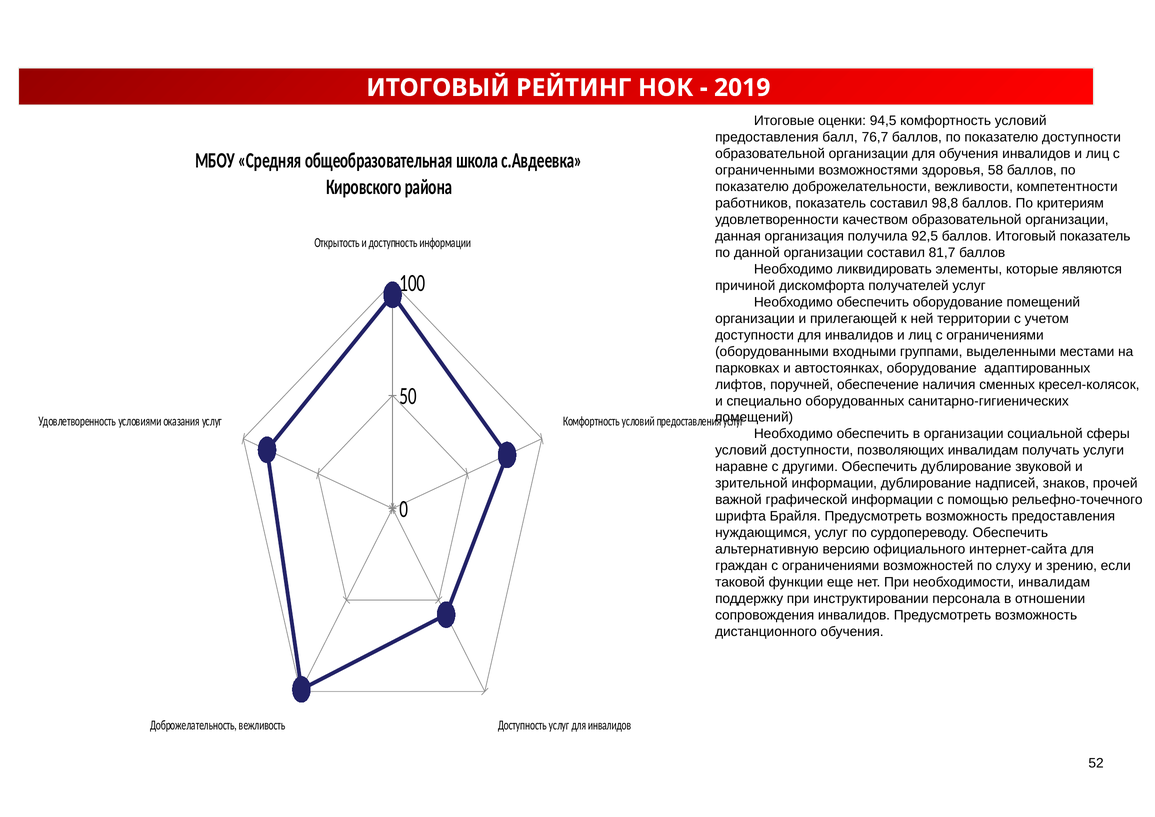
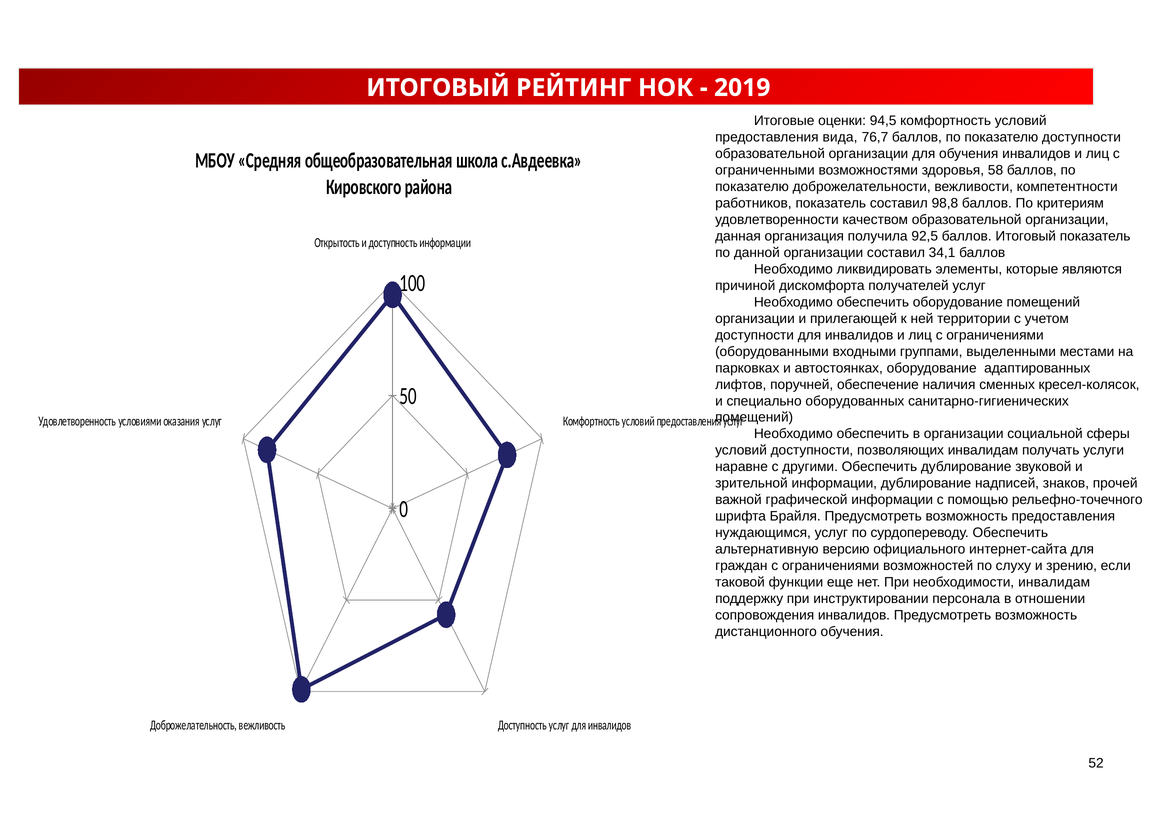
балл: балл -> вида (840, 137)
81,7: 81,7 -> 34,1 (942, 252)
